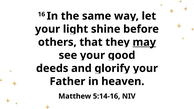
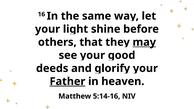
Father underline: none -> present (67, 82)
